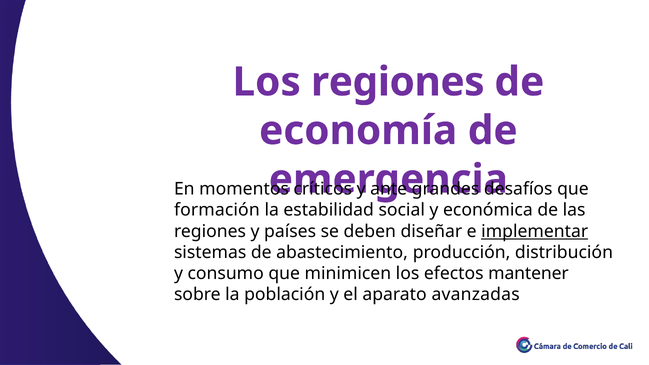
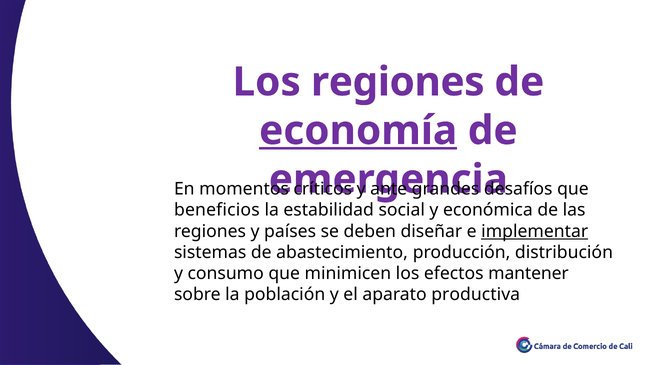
economía underline: none -> present (358, 131)
formación: formación -> beneficios (217, 210)
avanzadas: avanzadas -> productiva (476, 295)
